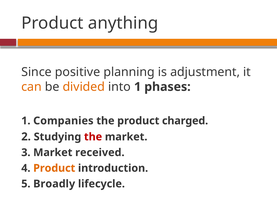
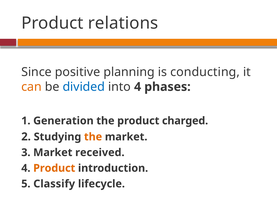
anything: anything -> relations (123, 23)
adjustment: adjustment -> conducting (205, 72)
divided colour: orange -> blue (84, 87)
into 1: 1 -> 4 (138, 87)
Companies: Companies -> Generation (63, 121)
the colour: red -> orange (93, 137)
Broadly: Broadly -> Classify (54, 184)
